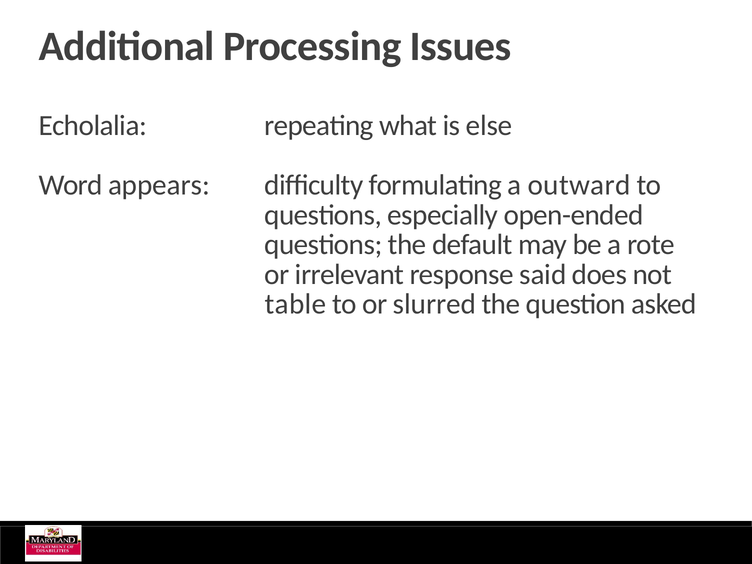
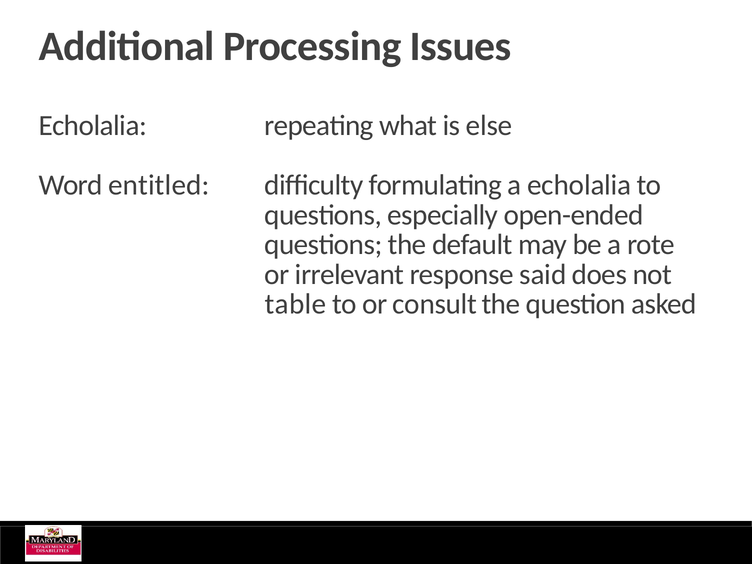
appears: appears -> entitled (159, 185)
a outward: outward -> echolalia (579, 185)
slurred: slurred -> consult (435, 304)
